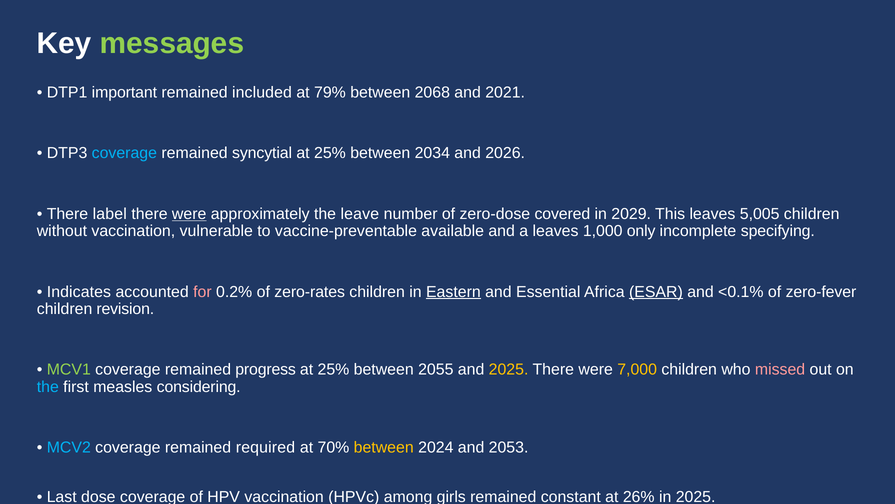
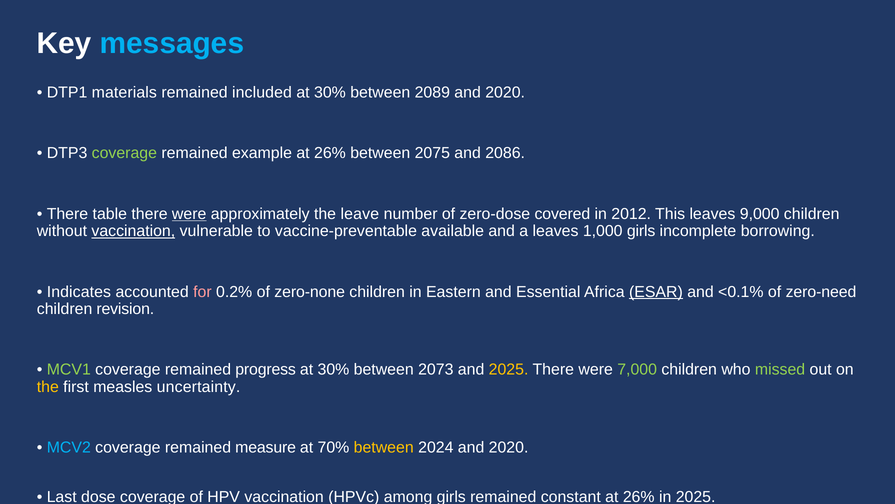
messages colour: light green -> light blue (172, 43)
important: important -> materials (124, 92)
79%: 79% -> 30% (330, 92)
2068: 2068 -> 2089 (432, 92)
2021: 2021 -> 2020 (505, 92)
coverage colour: light blue -> light green (124, 153)
syncytial: syncytial -> example (262, 153)
25%: 25% -> 26% (330, 153)
2034: 2034 -> 2075 (432, 153)
2026: 2026 -> 2086 (505, 153)
label: label -> table (110, 214)
2029: 2029 -> 2012 (631, 214)
5,005: 5,005 -> 9,000 (760, 214)
vaccination underline: none -> present (133, 231)
1,000 only: only -> girls (641, 231)
specifying: specifying -> borrowing (778, 231)
zero-rates: zero-rates -> zero-none (310, 291)
Eastern underline: present -> none (453, 291)
zero-fever: zero-fever -> zero-need (821, 291)
25%: 25% -> 30% (333, 369)
2055: 2055 -> 2073 (436, 369)
7,000 colour: yellow -> light green (637, 369)
missed colour: pink -> light green (780, 369)
the colour: light blue -> yellow (48, 386)
considering: considering -> uncertainty (199, 386)
required: required -> measure (266, 447)
2024 and 2053: 2053 -> 2020 (509, 447)
